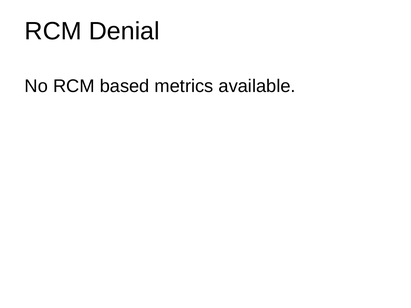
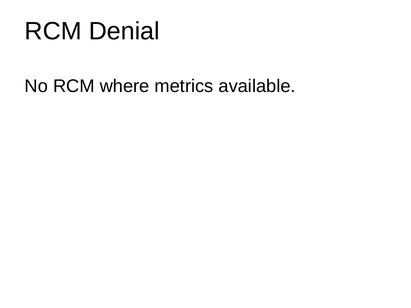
based: based -> where (125, 86)
